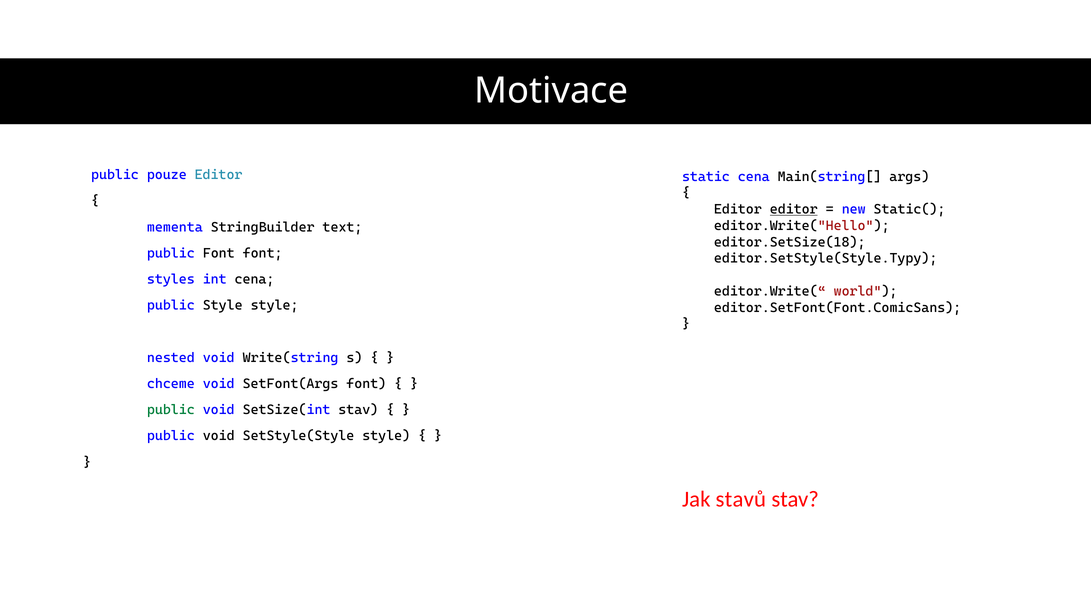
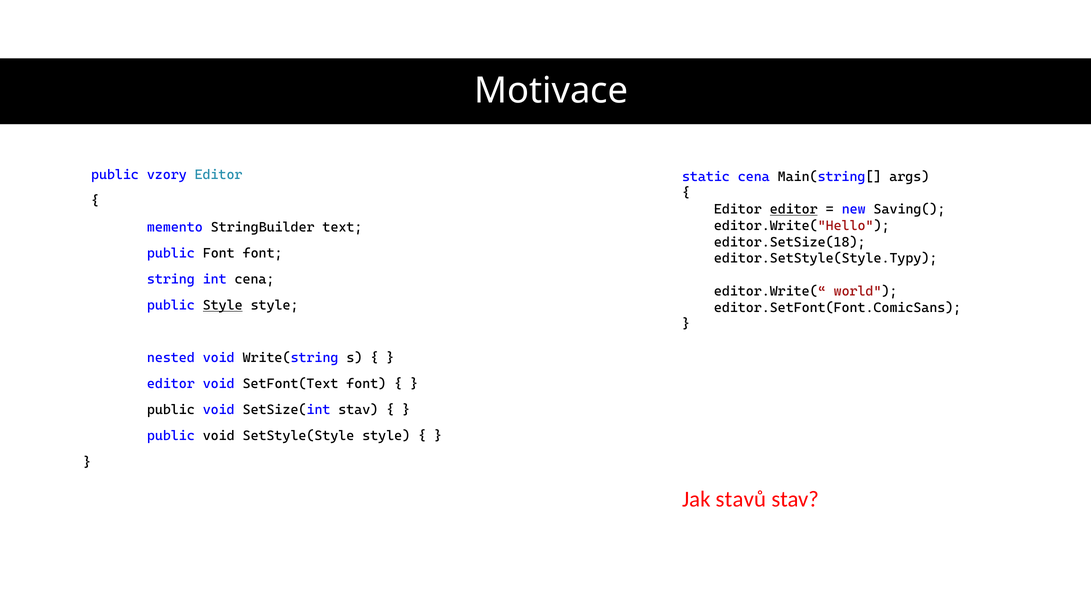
pouze: pouze -> vzory (167, 175)
Static(: Static( -> Saving( (909, 209)
mementa: mementa -> memento (175, 227)
styles: styles -> string (171, 279)
Style underline: none -> present (223, 305)
chceme: chceme -> editor (171, 383)
SetFont(Args: SetFont(Args -> SetFont(Text (291, 383)
public colour: green -> black (171, 410)
